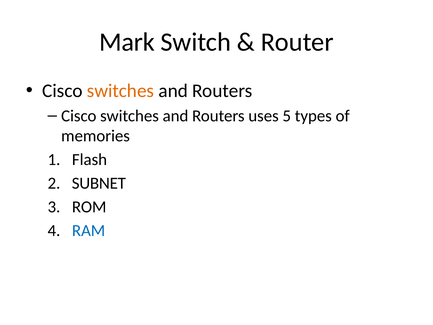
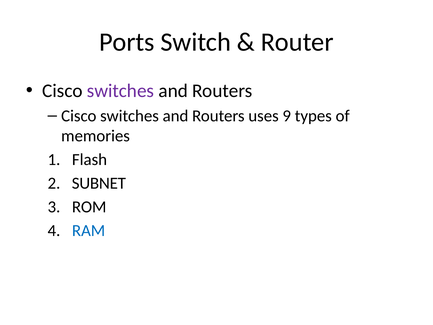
Mark: Mark -> Ports (127, 42)
switches colour: orange -> purple (120, 91)
5: 5 -> 9 (287, 116)
